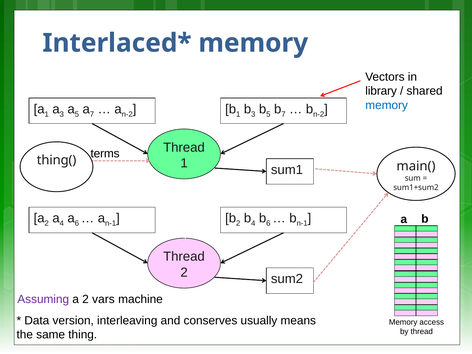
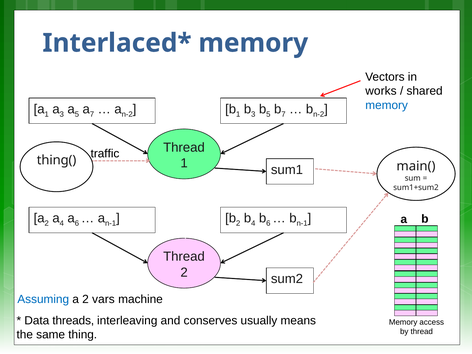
library: library -> works (381, 91)
terms: terms -> traffic (105, 154)
Assuming colour: purple -> blue (43, 299)
version: version -> threads (73, 321)
